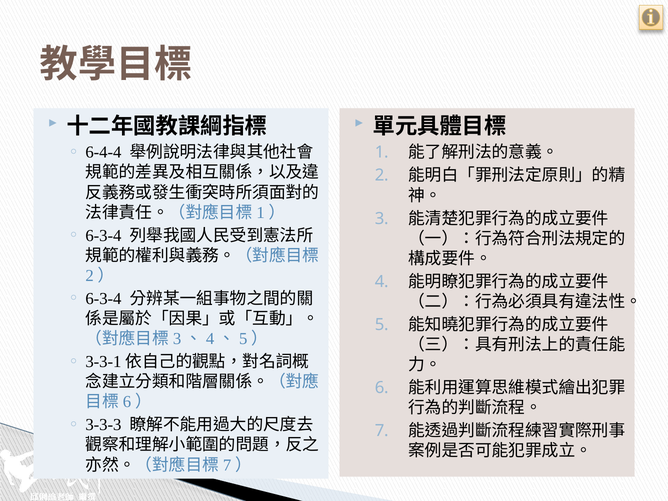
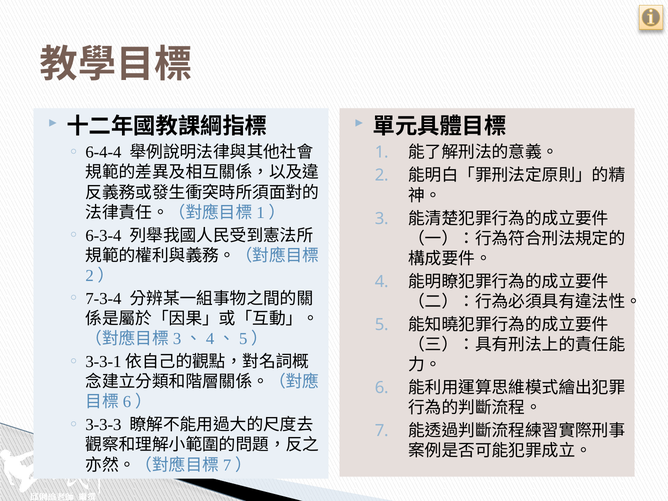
6-3-4: 6-3-4 -> 7-3-4 (103, 299)
